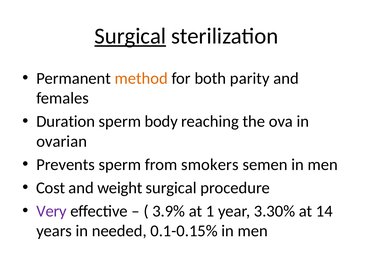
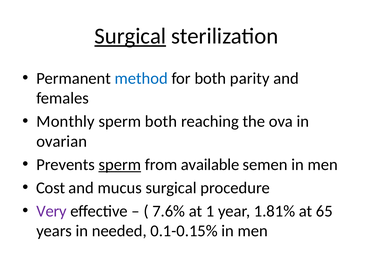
method colour: orange -> blue (141, 78)
Duration: Duration -> Monthly (66, 121)
sperm body: body -> both (161, 121)
sperm underline: none -> present (120, 164)
smokers: smokers -> available (210, 164)
weight: weight -> mucus (120, 188)
3.9%: 3.9% -> 7.6% (169, 211)
3.30%: 3.30% -> 1.81% (274, 211)
14: 14 -> 65 (324, 211)
